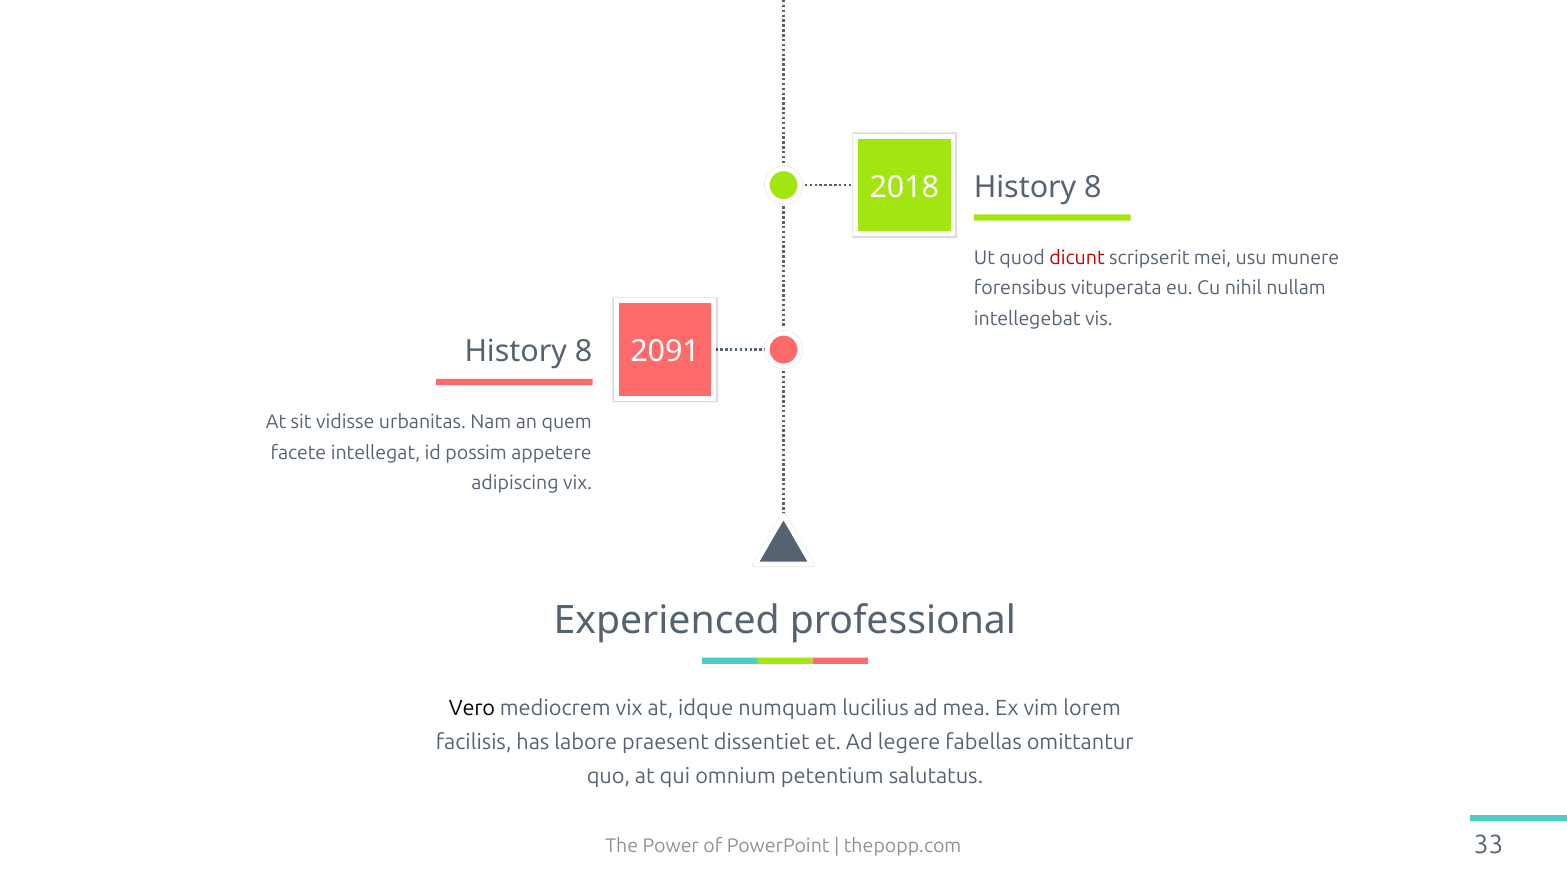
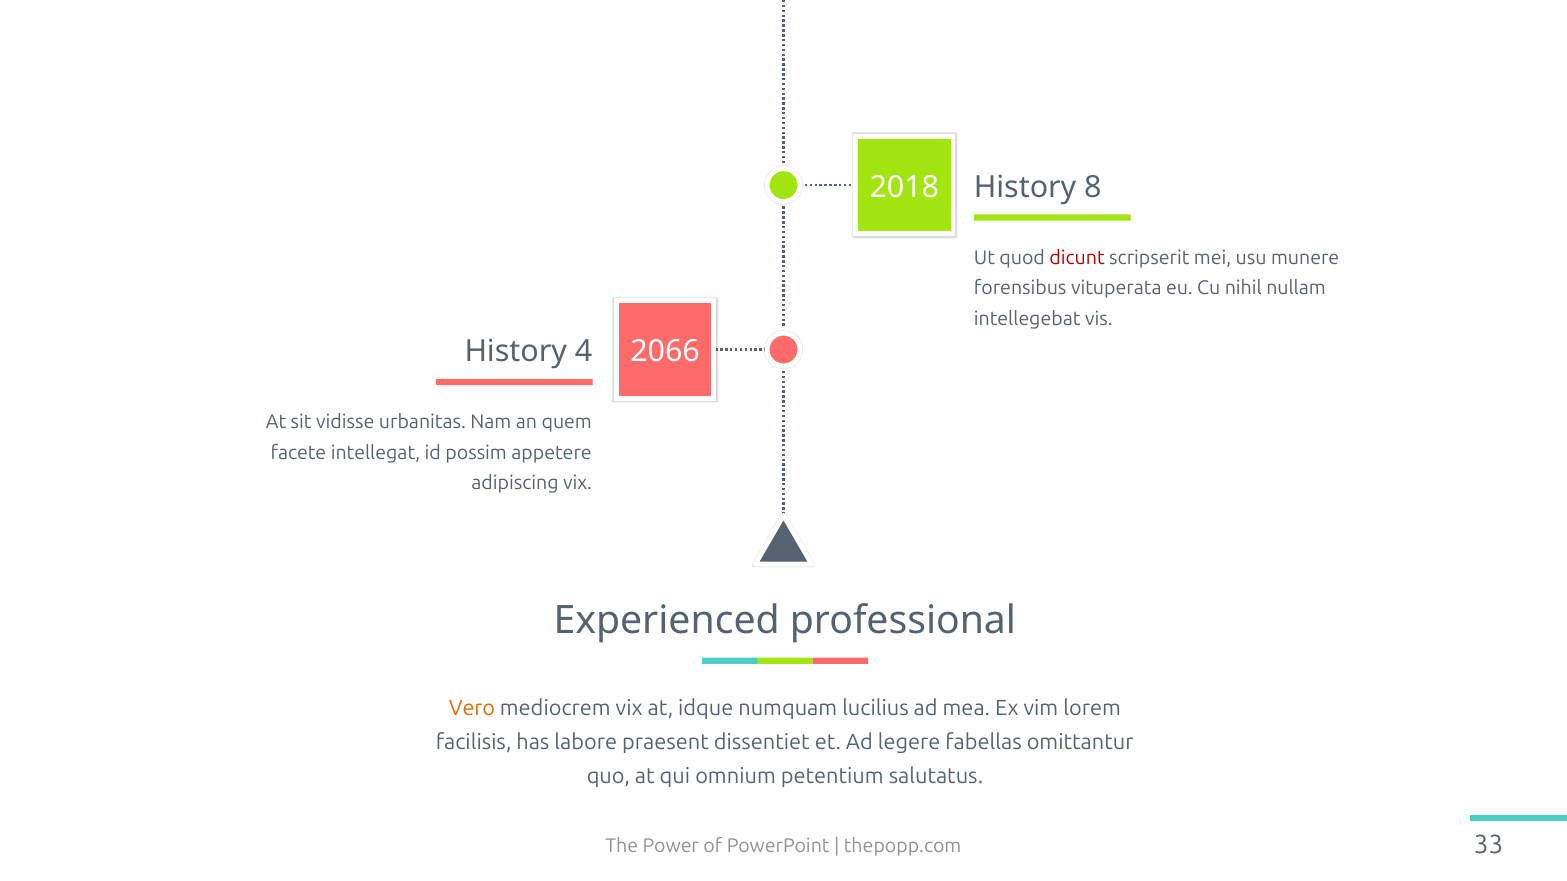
8: 8 -> 4 (583, 352)
2091: 2091 -> 2066 (665, 352)
Vero colour: black -> orange (472, 708)
